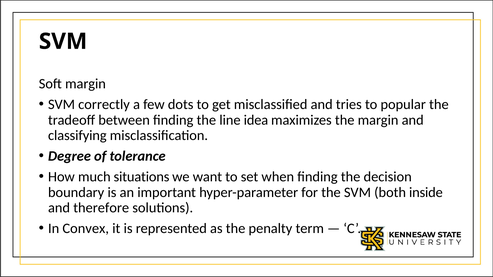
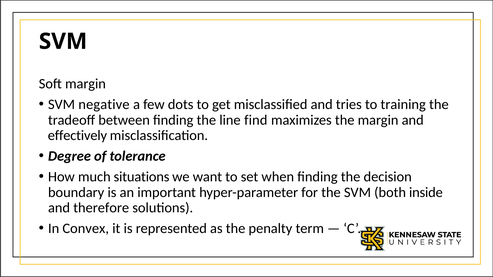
correctly: correctly -> negative (104, 105)
popular: popular -> training (403, 105)
idea: idea -> find (256, 120)
classifying: classifying -> effectively (77, 136)
